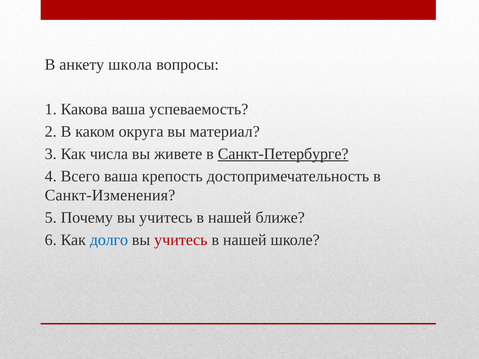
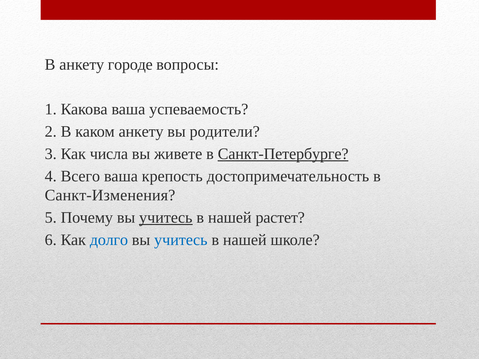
школа: школа -> городе (130, 65)
каком округа: округа -> анкету (141, 132)
материал: материал -> родители (225, 132)
учитесь underline: none -> present (166, 218)
ближе: ближе -> растет (280, 218)
учитесь colour: red -> blue (181, 240)
